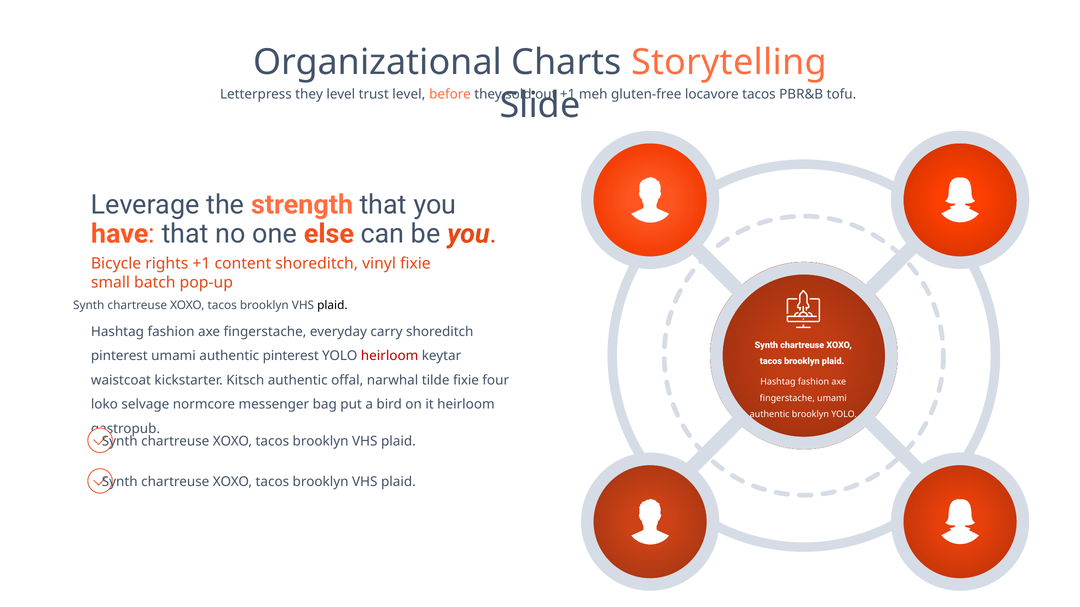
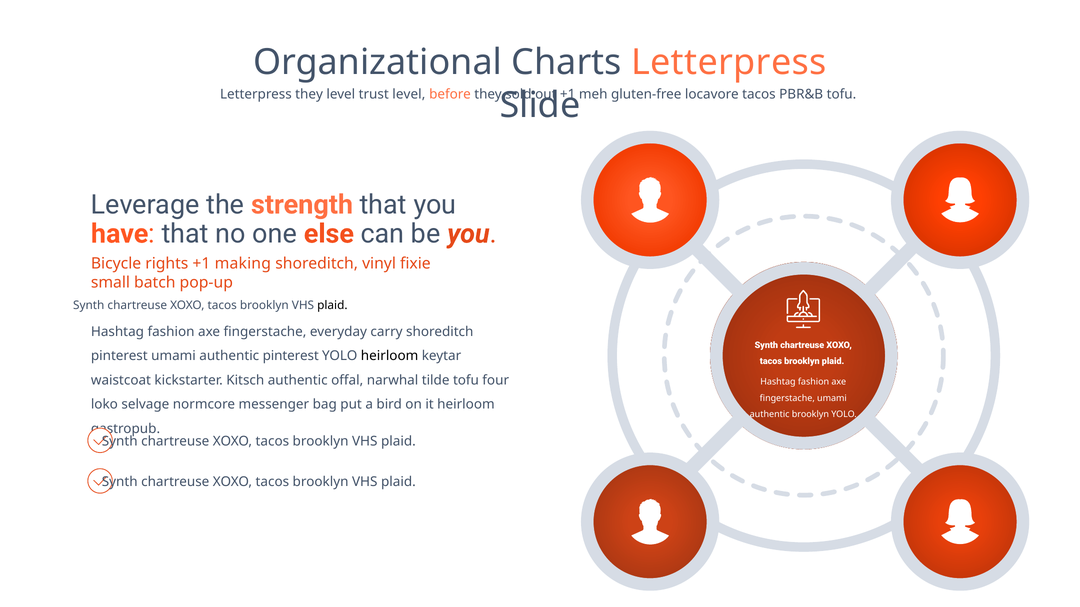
Charts Storytelling: Storytelling -> Letterpress (729, 62)
content: content -> making (243, 264)
heirloom colour: red -> black (390, 356)
tilde fixie: fixie -> tofu (466, 381)
